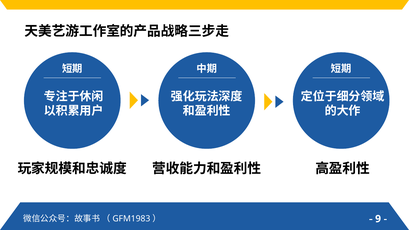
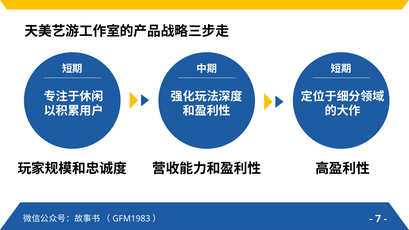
9: 9 -> 7 (378, 219)
